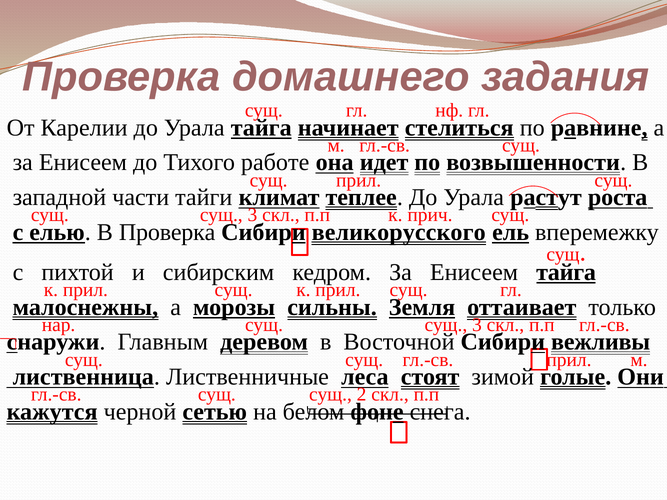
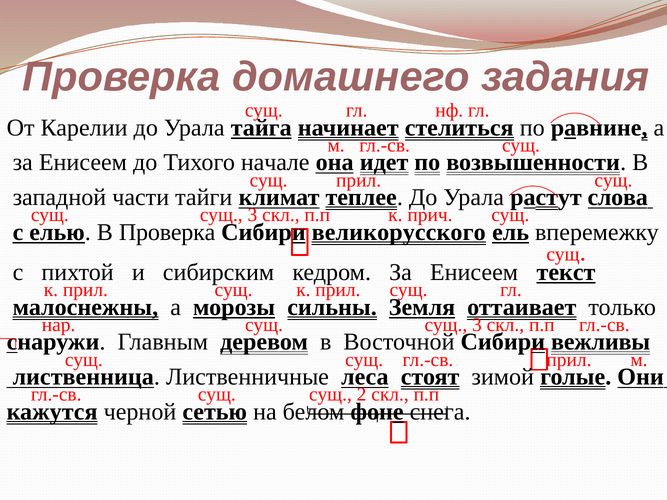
работе: работе -> начале (275, 163)
роста: роста -> слова (618, 197)
Енисеем тайга: тайга -> текст (566, 272)
